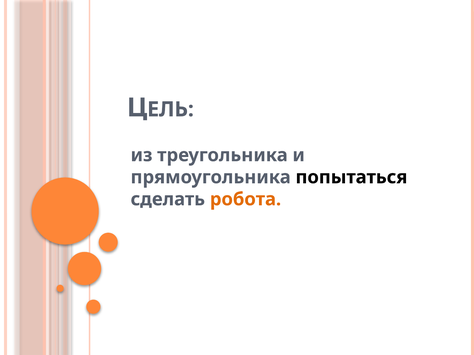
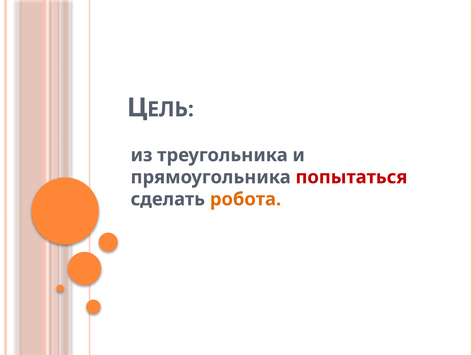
попытаться colour: black -> red (351, 177)
